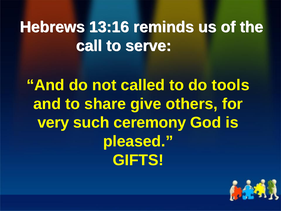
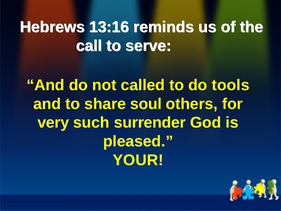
give: give -> soul (146, 104)
ceremony: ceremony -> surrender (150, 122)
GIFTS: GIFTS -> YOUR (138, 160)
